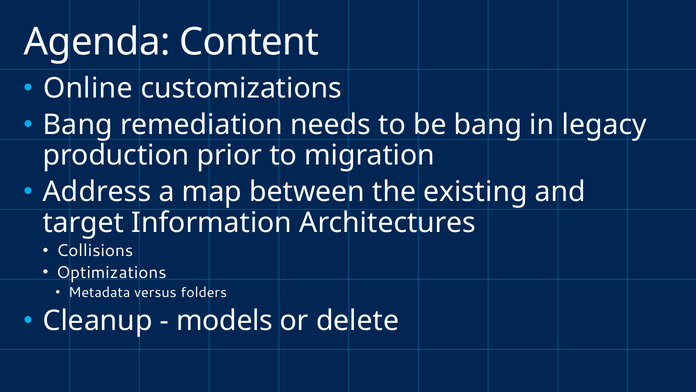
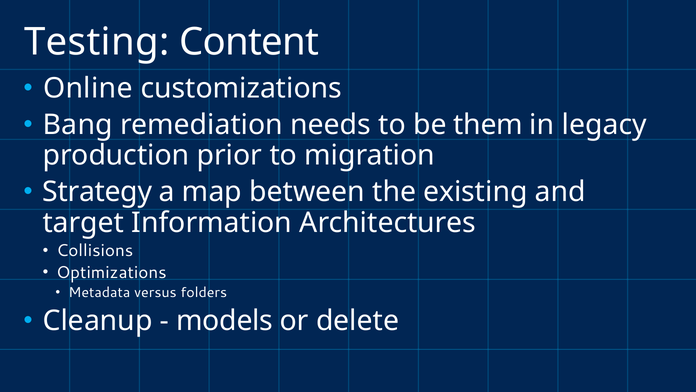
Agenda: Agenda -> Testing (97, 42)
be bang: bang -> them (488, 125)
Address: Address -> Strategy (97, 192)
